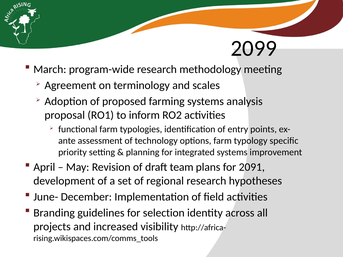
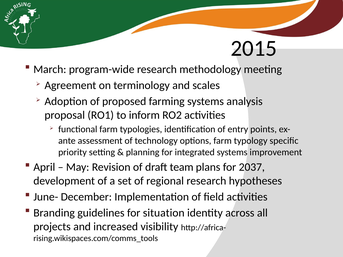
2099: 2099 -> 2015 (254, 48)
2091: 2091 -> 2037 (252, 167)
selection: selection -> situation (164, 213)
